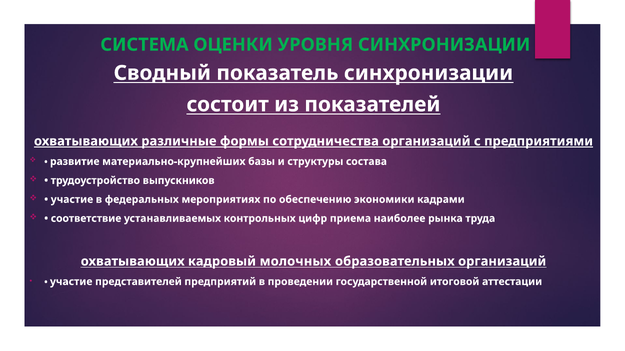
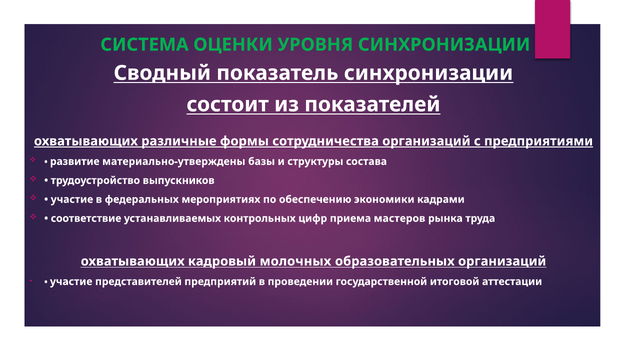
материально-крупнейших: материально-крупнейших -> материально-утверждены (174, 162)
наиболее: наиболее -> мастеров (400, 219)
